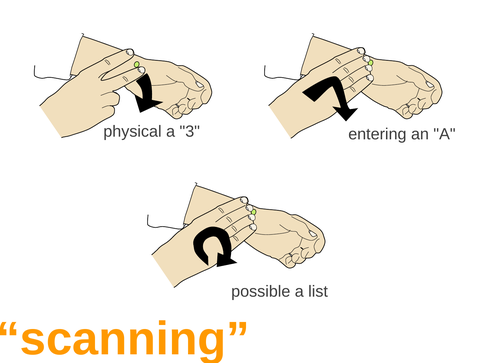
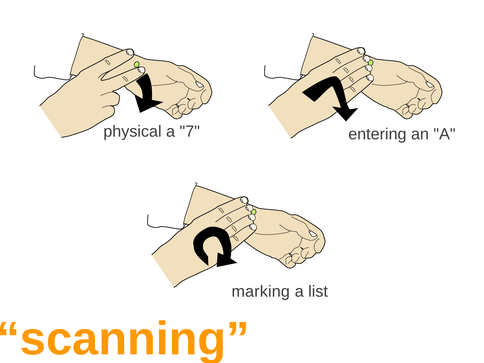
3: 3 -> 7 (190, 131)
possible: possible -> marking (261, 291)
